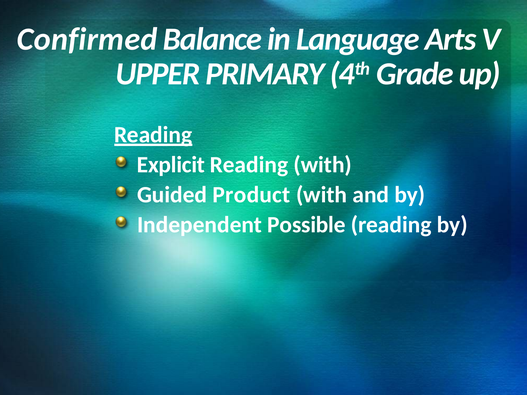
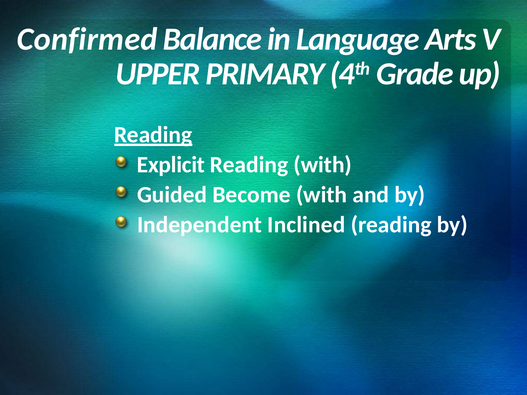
Product: Product -> Become (252, 195)
Possible: Possible -> Inclined (306, 225)
